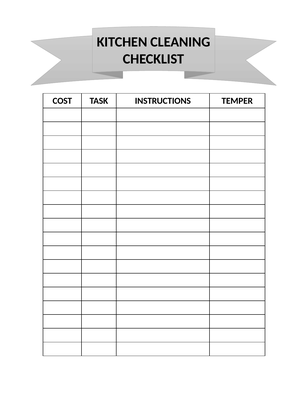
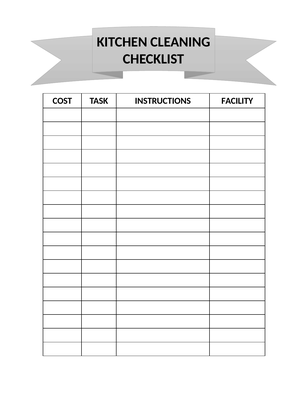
TEMPER: TEMPER -> FACILITY (237, 101)
